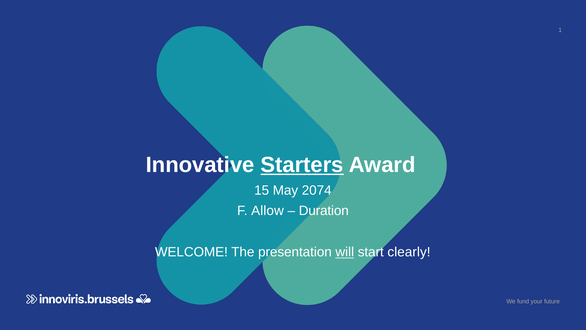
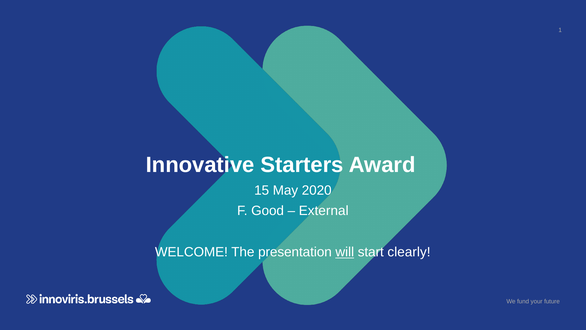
Starters underline: present -> none (302, 165)
2074: 2074 -> 2020 (317, 190)
Allow: Allow -> Good (268, 211)
Duration: Duration -> External (324, 211)
